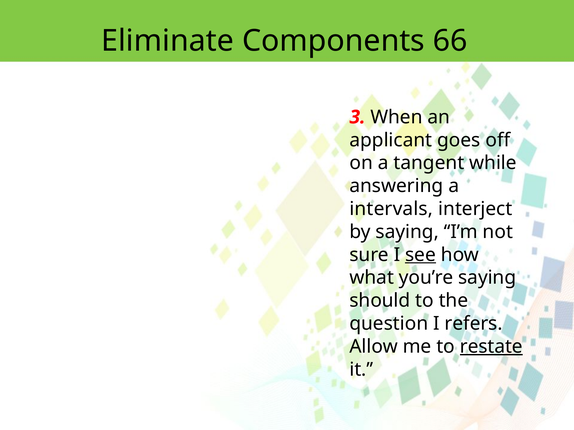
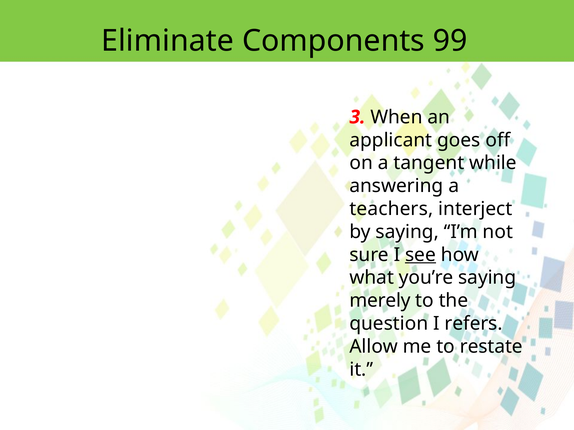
66: 66 -> 99 (450, 41)
intervals: intervals -> teachers (391, 209)
should: should -> merely (380, 301)
restate underline: present -> none (491, 347)
